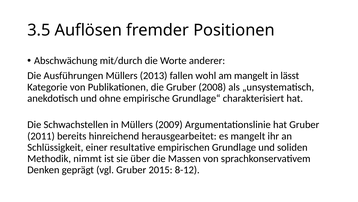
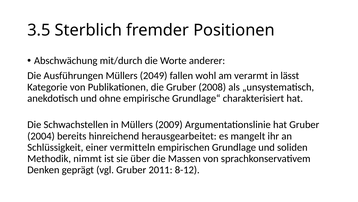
Auflösen: Auflösen -> Sterblich (88, 30)
2013: 2013 -> 2049 (154, 76)
am mangelt: mangelt -> verarmt (251, 76)
2011: 2011 -> 2004 (41, 136)
resultative: resultative -> vermitteln (133, 147)
2015: 2015 -> 2011 (161, 170)
